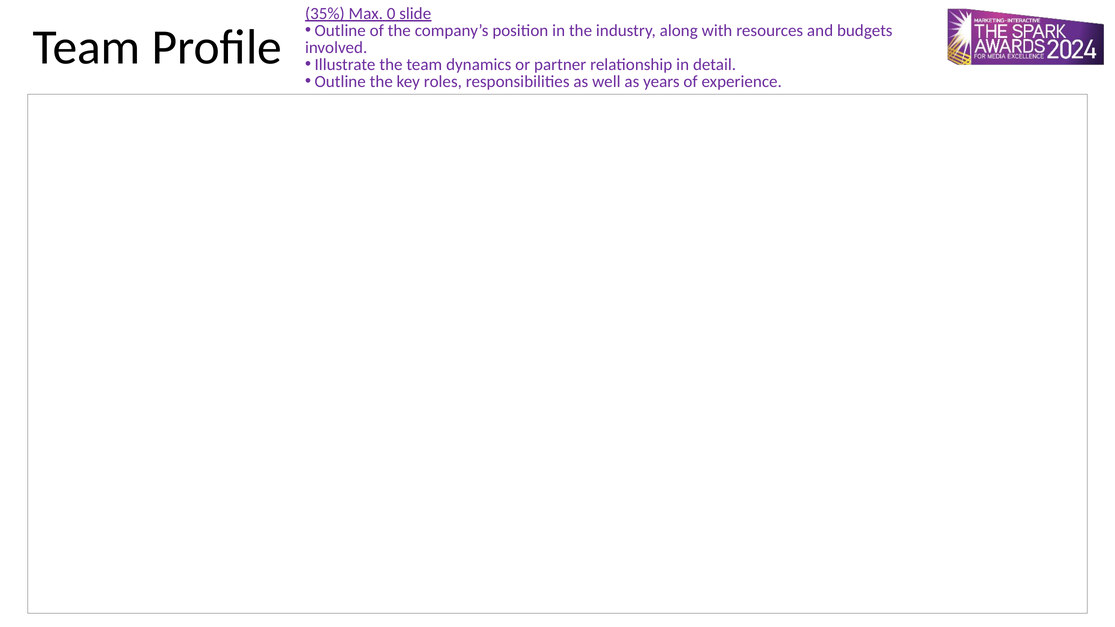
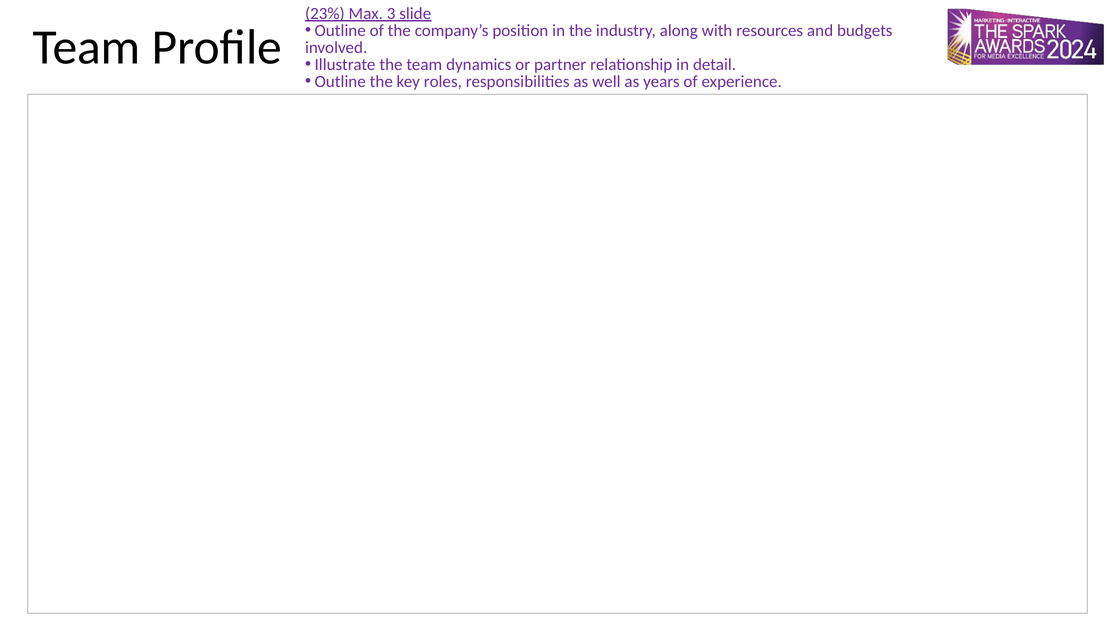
35%: 35% -> 23% (325, 13)
0: 0 -> 3 (391, 13)
